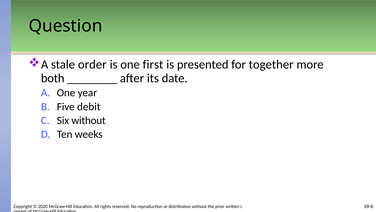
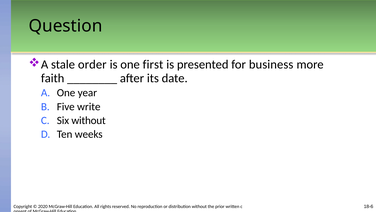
together: together -> business (271, 64)
both: both -> faith (53, 78)
debit: debit -> write (89, 106)
